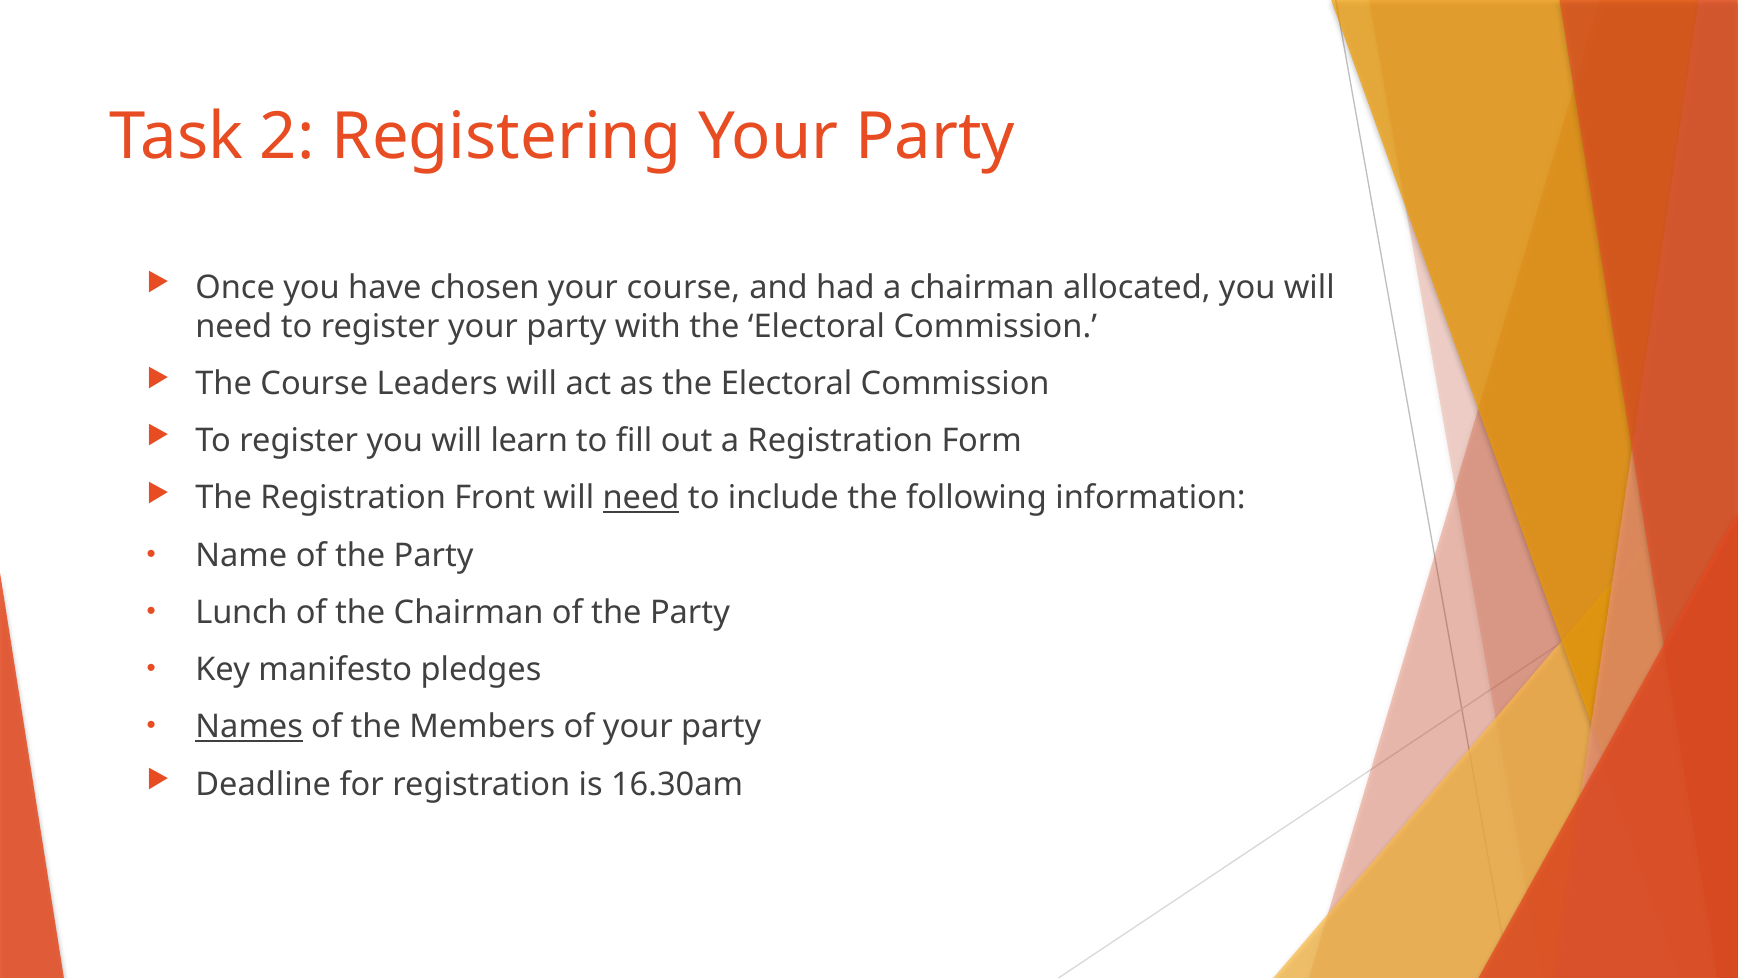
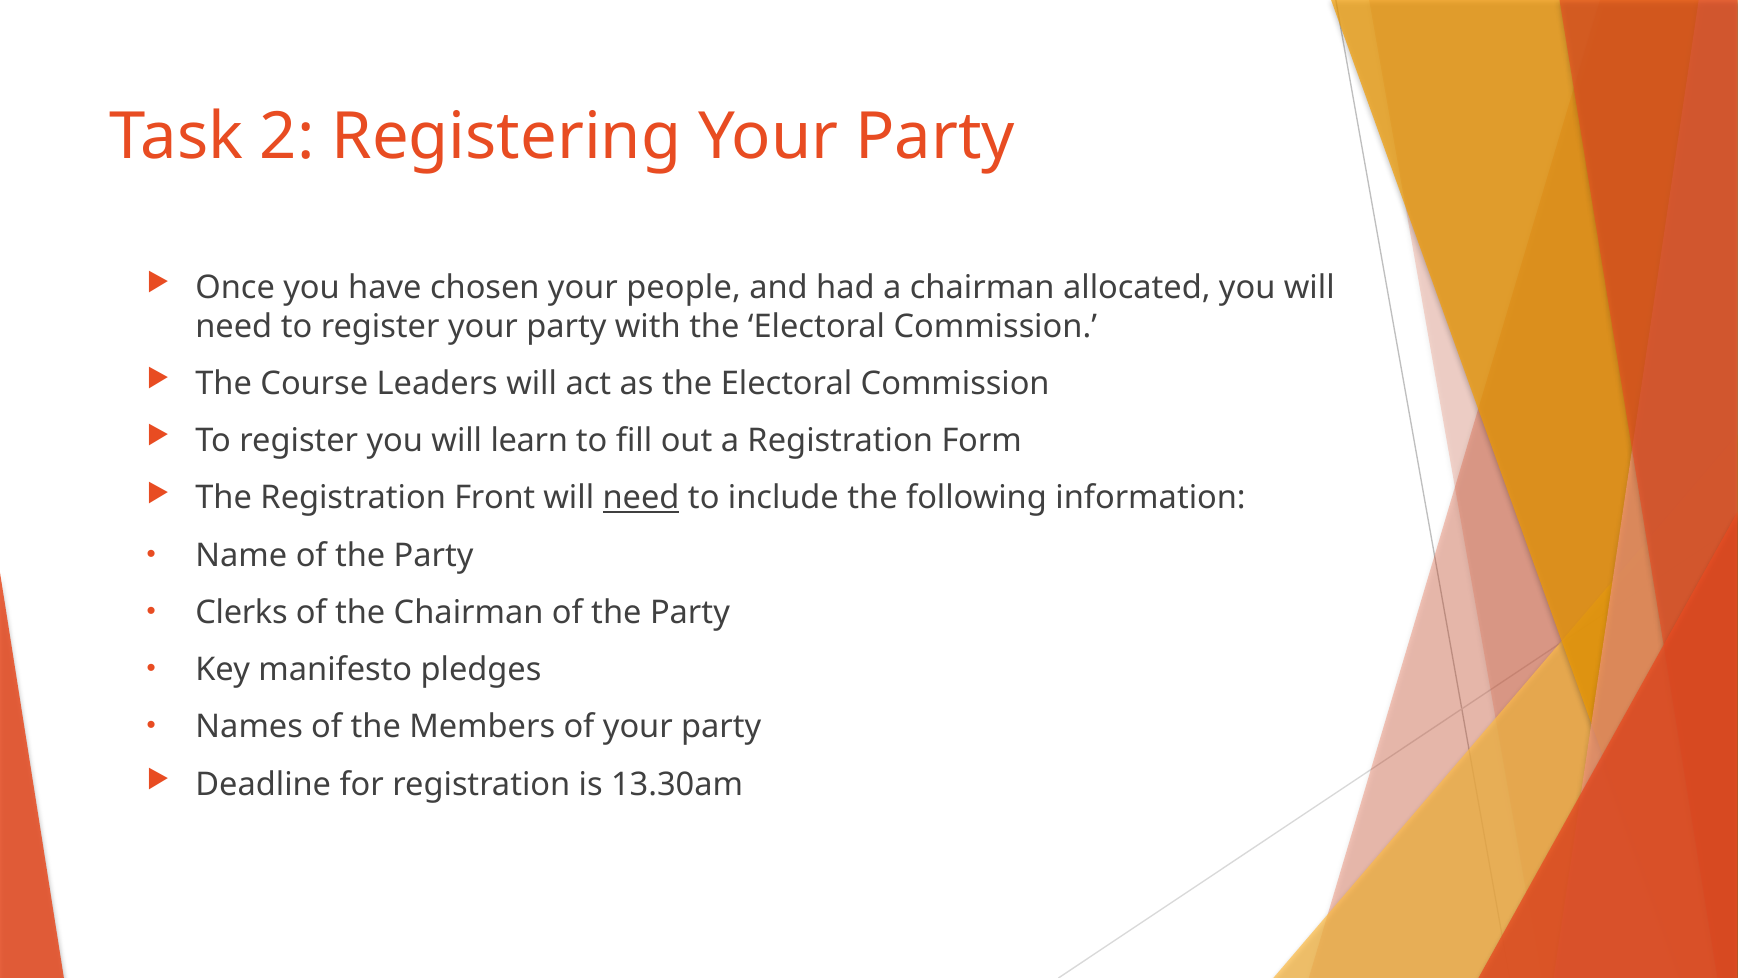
your course: course -> people (684, 287)
Lunch: Lunch -> Clerks (242, 612)
Names underline: present -> none (249, 727)
16.30am: 16.30am -> 13.30am (677, 784)
